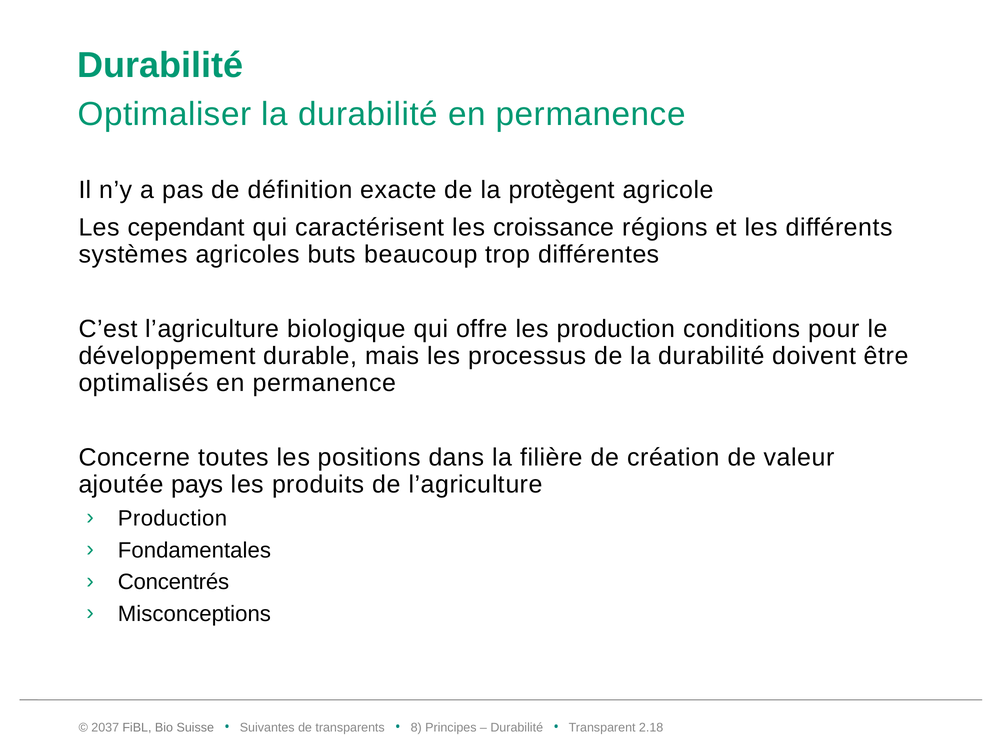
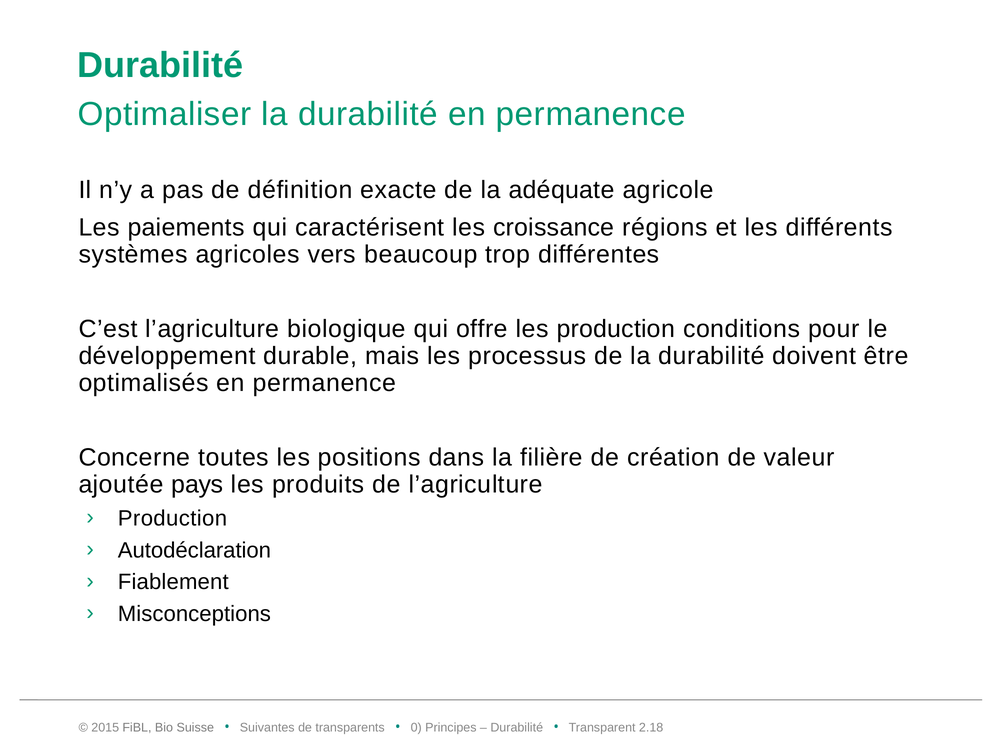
protègent: protègent -> adéquate (562, 190)
cependant: cependant -> paiements (186, 227)
buts: buts -> vers (332, 254)
Fondamentales: Fondamentales -> Autodéclaration (194, 550)
Concentrés: Concentrés -> Fiablement (173, 582)
2037: 2037 -> 2015 (105, 727)
8: 8 -> 0 (416, 727)
